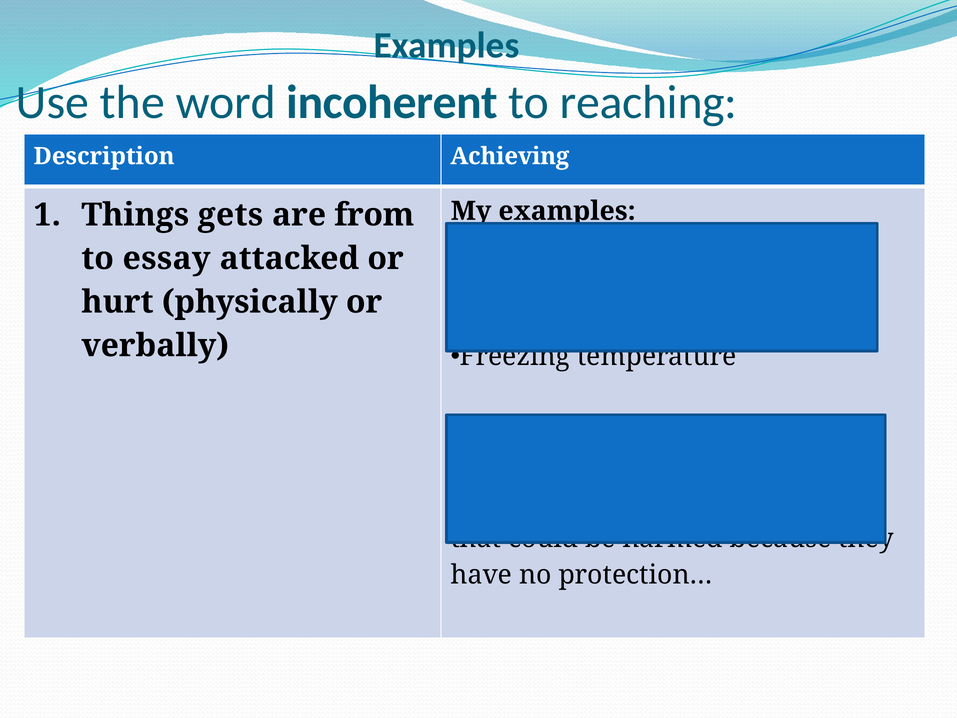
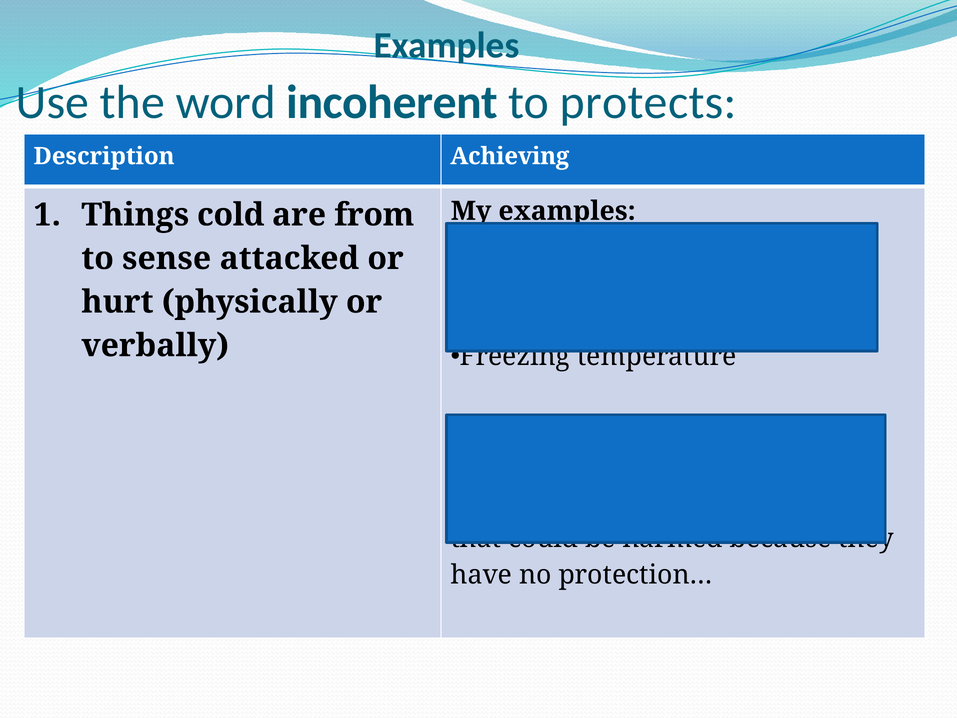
reaching: reaching -> protects (648, 102)
gets: gets -> cold (231, 215)
essay: essay -> sense (167, 258)
